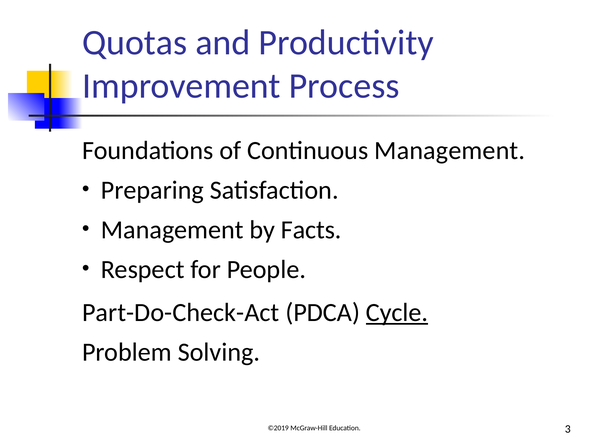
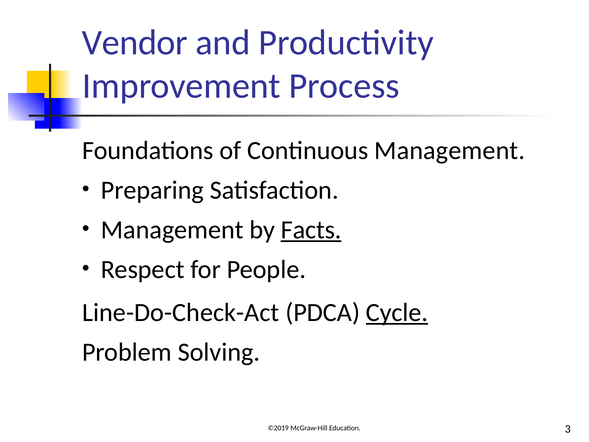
Quotas: Quotas -> Vendor (135, 43)
Facts underline: none -> present (311, 230)
Part-Do-Check-Act: Part-Do-Check-Act -> Line-Do-Check-Act (181, 312)
